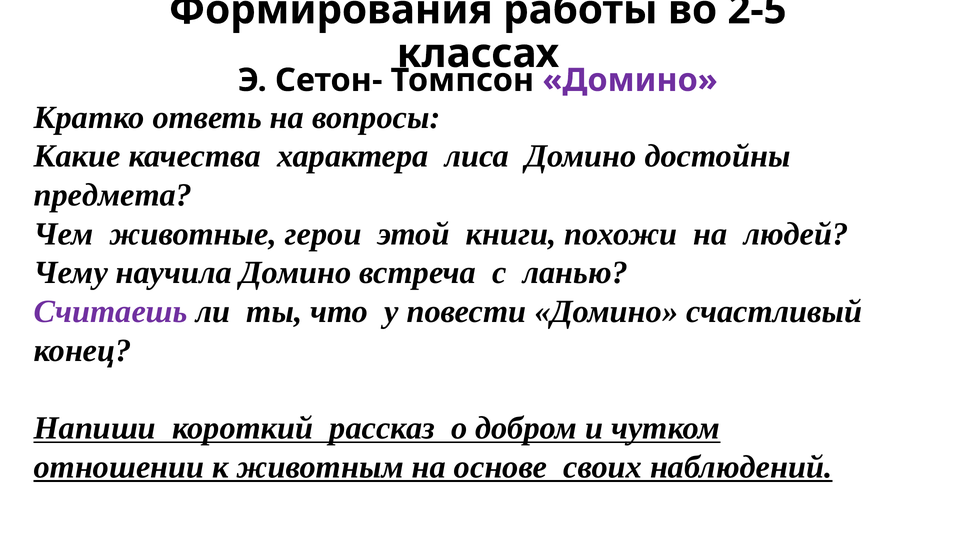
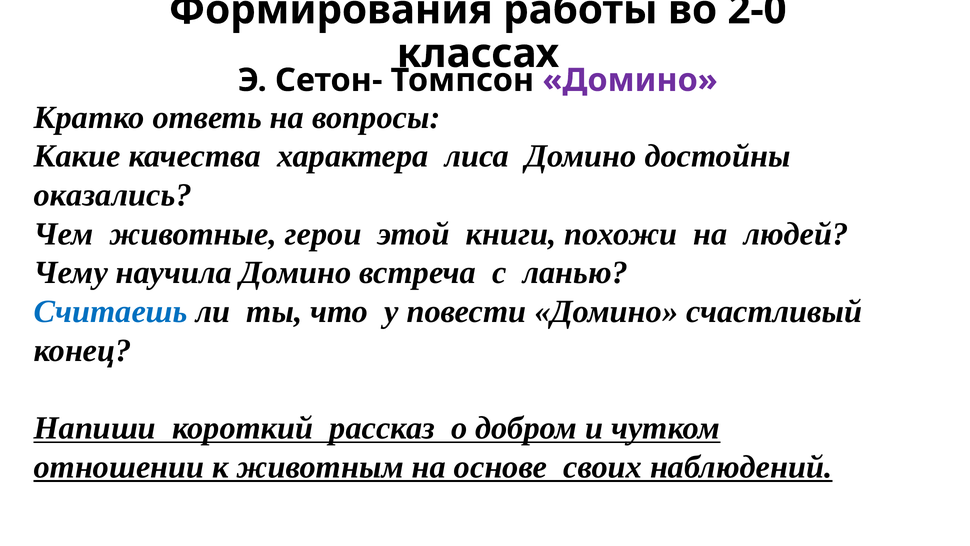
2-5: 2-5 -> 2-0 (757, 10)
предмета: предмета -> оказались (113, 195)
Считаешь colour: purple -> blue (111, 311)
